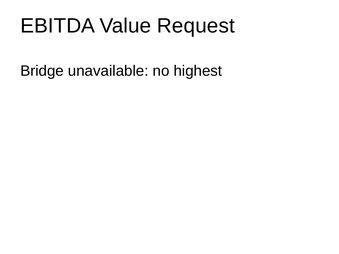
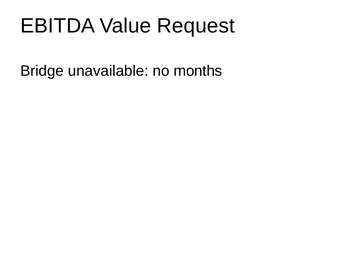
highest: highest -> months (198, 71)
